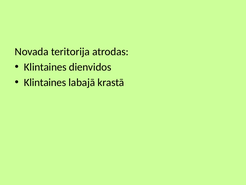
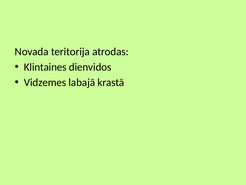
Klintaines: Klintaines -> Vidzemes (45, 82)
